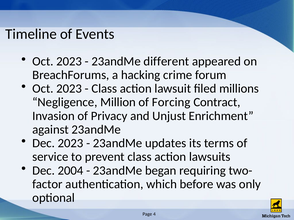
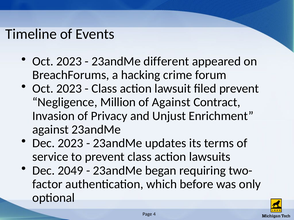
filed millions: millions -> prevent (239, 89)
of Forcing: Forcing -> Against (171, 102)
2004: 2004 -> 2049 (71, 171)
